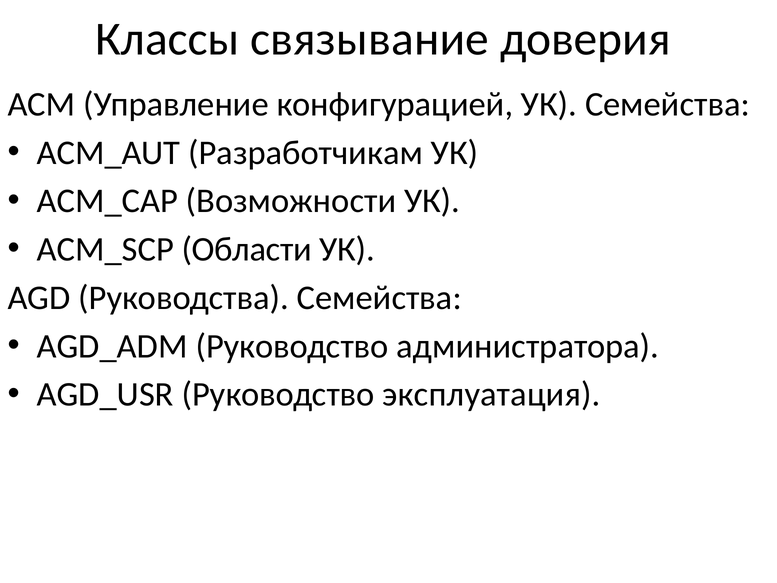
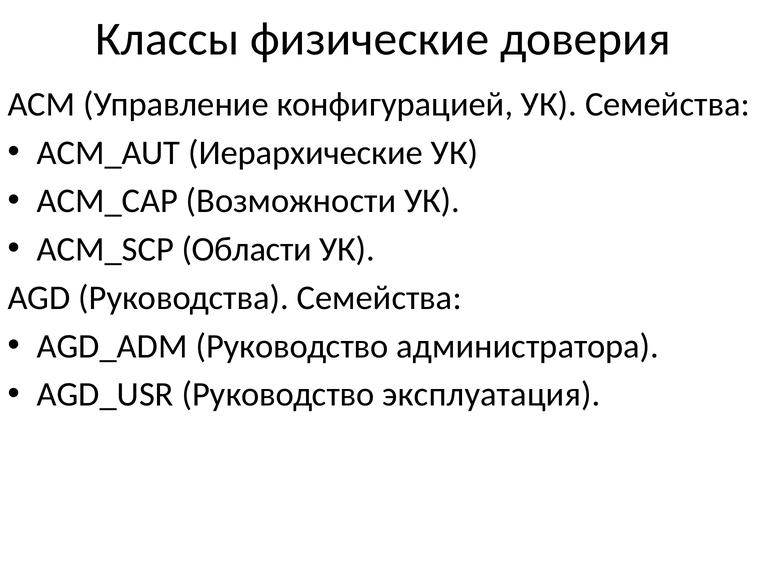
связывание: связывание -> физические (370, 39)
Разработчикам: Разработчикам -> Иерархические (306, 153)
